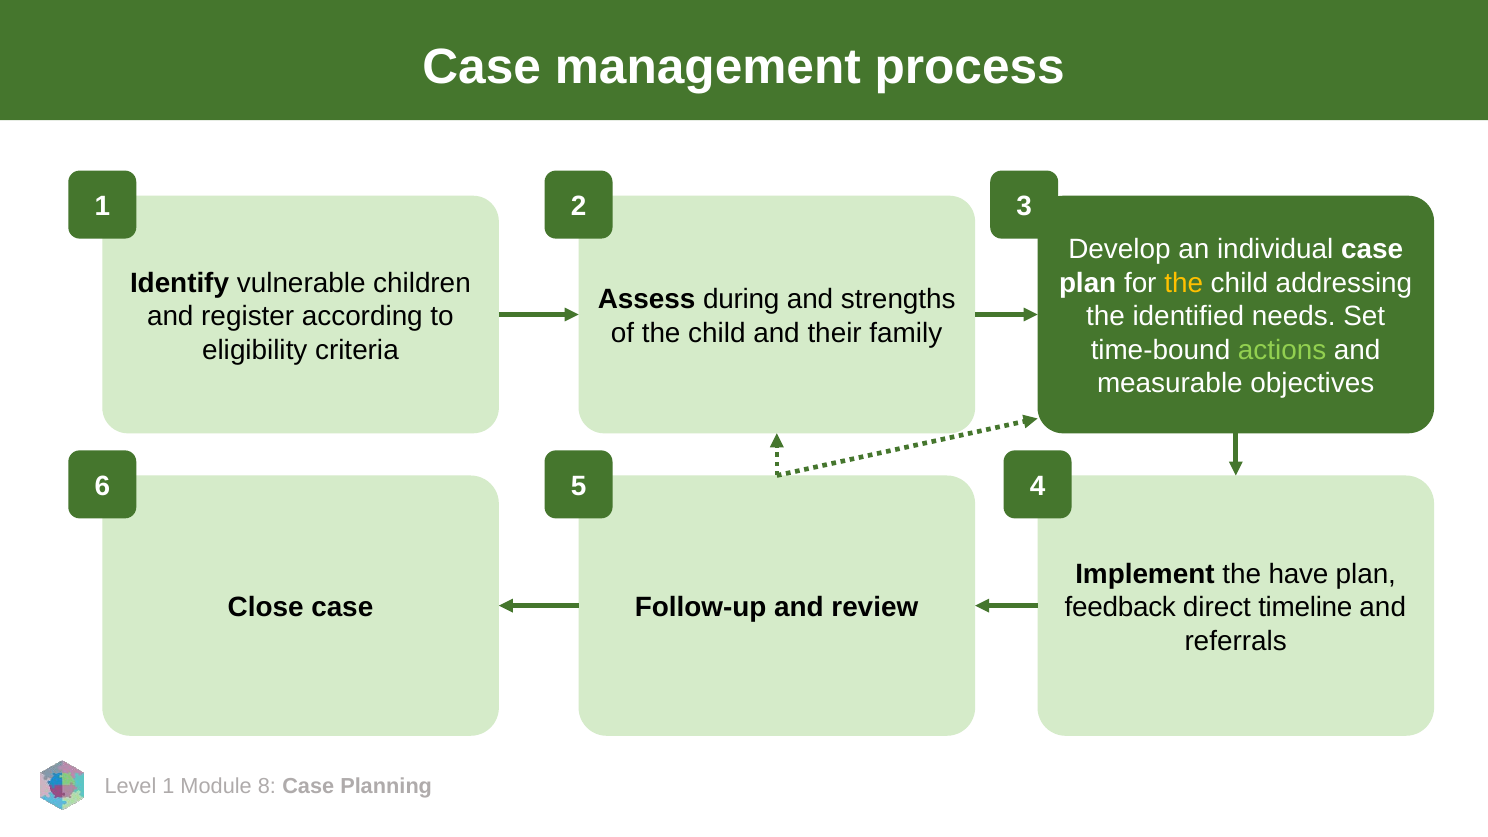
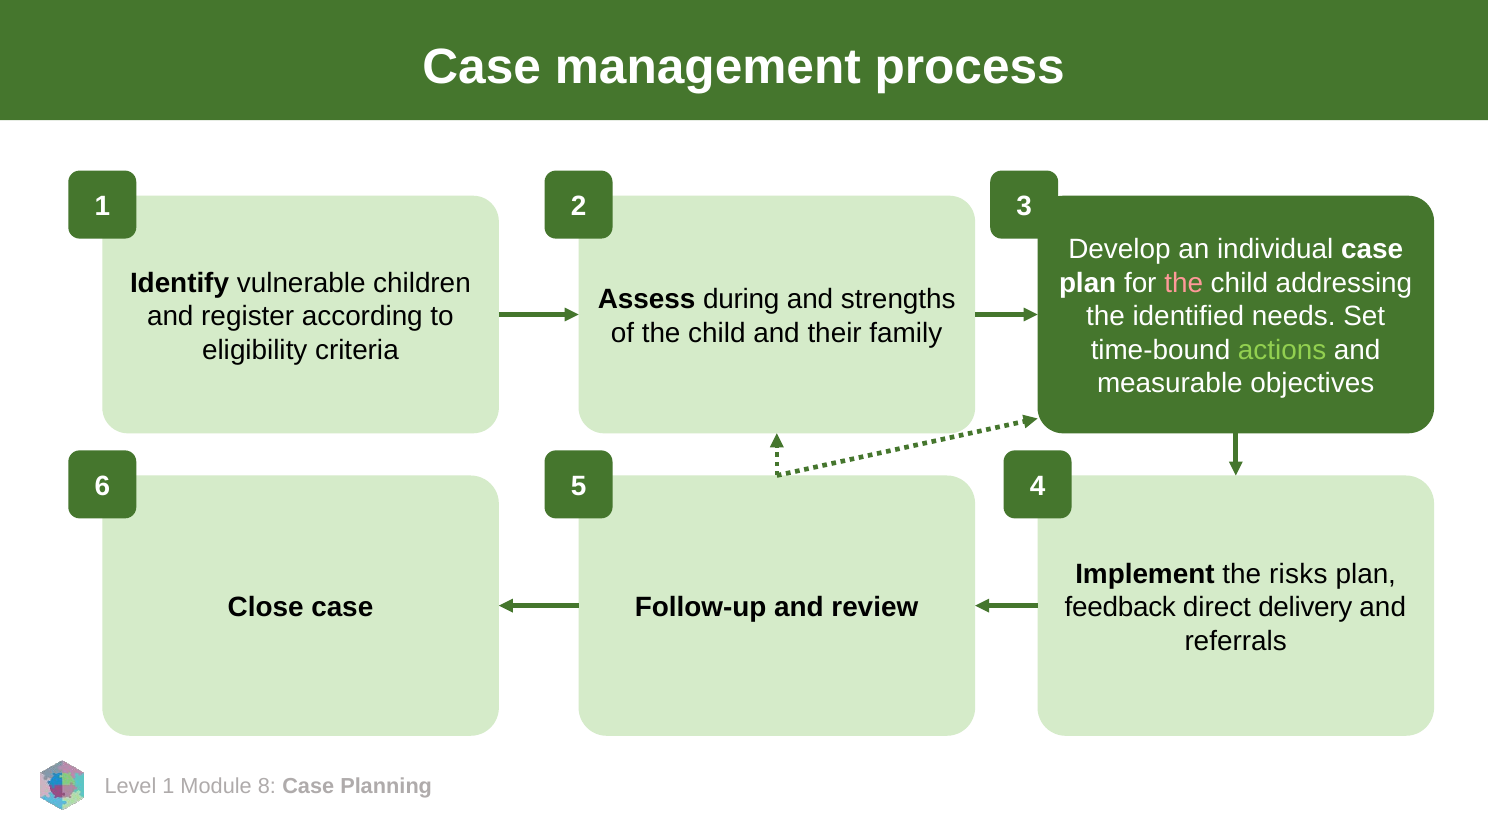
the colour: yellow -> pink (1184, 283)
have: have -> risks (1298, 574)
timeline: timeline -> delivery (1305, 608)
